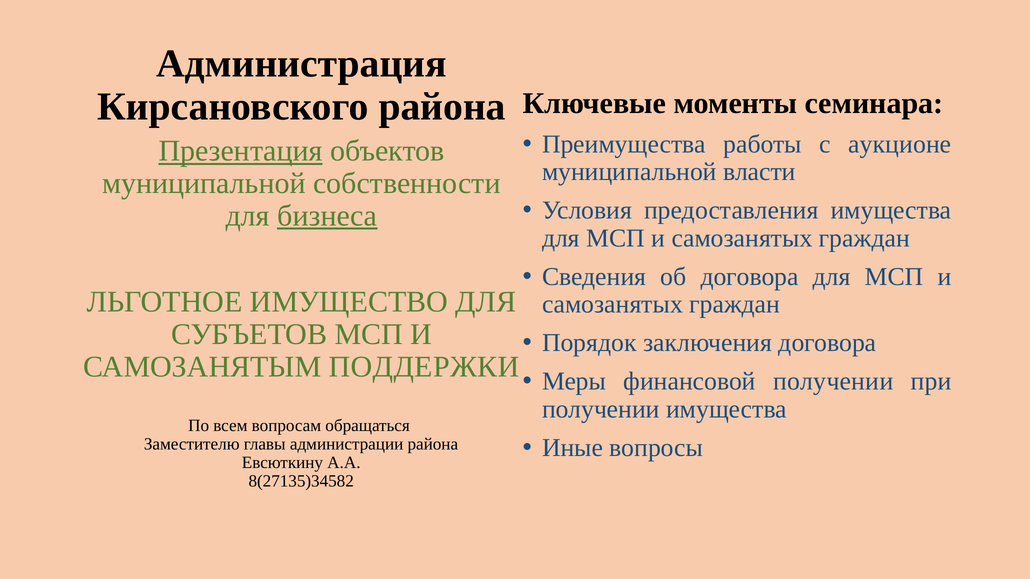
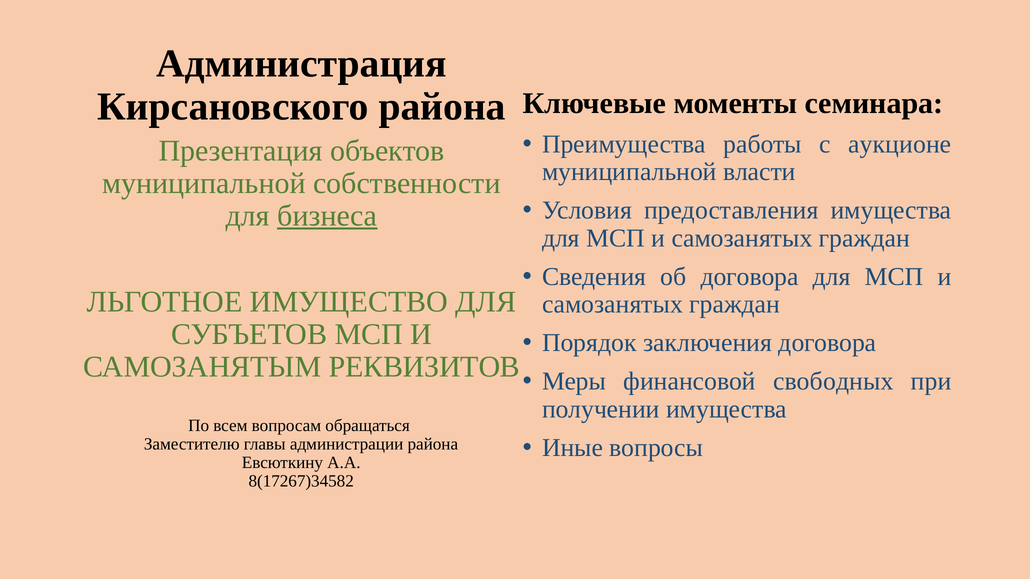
Презентация underline: present -> none (241, 151)
ПОДДЕРЖКИ: ПОДДЕРЖКИ -> РЕКВИЗИТОВ (424, 367)
финансовой получении: получении -> свободных (833, 382)
8(27135)34582: 8(27135)34582 -> 8(17267)34582 (301, 481)
